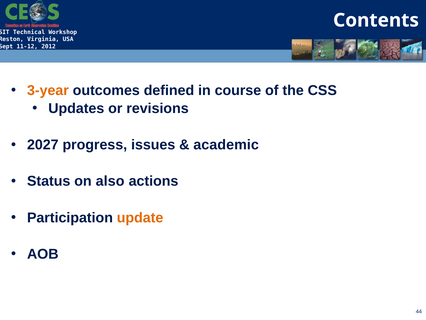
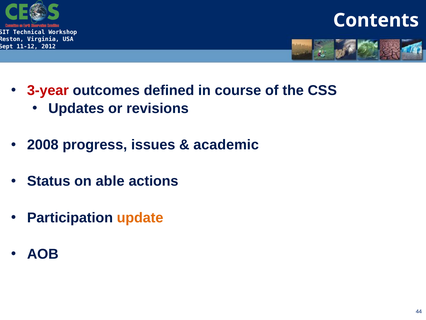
3-year colour: orange -> red (48, 90)
2027: 2027 -> 2008 (43, 145)
also: also -> able (110, 181)
